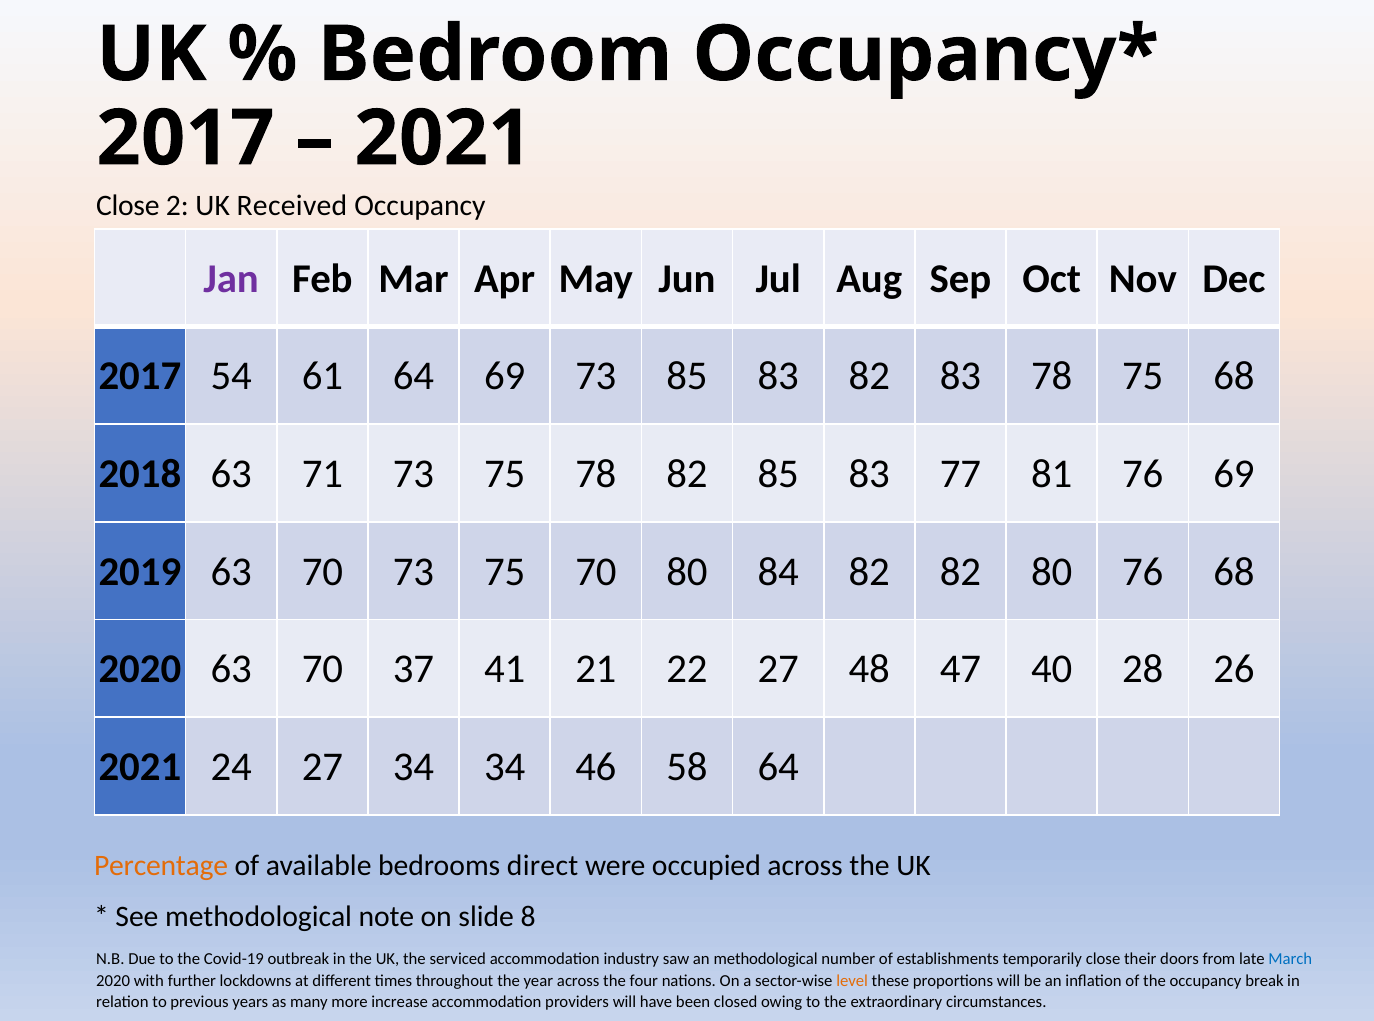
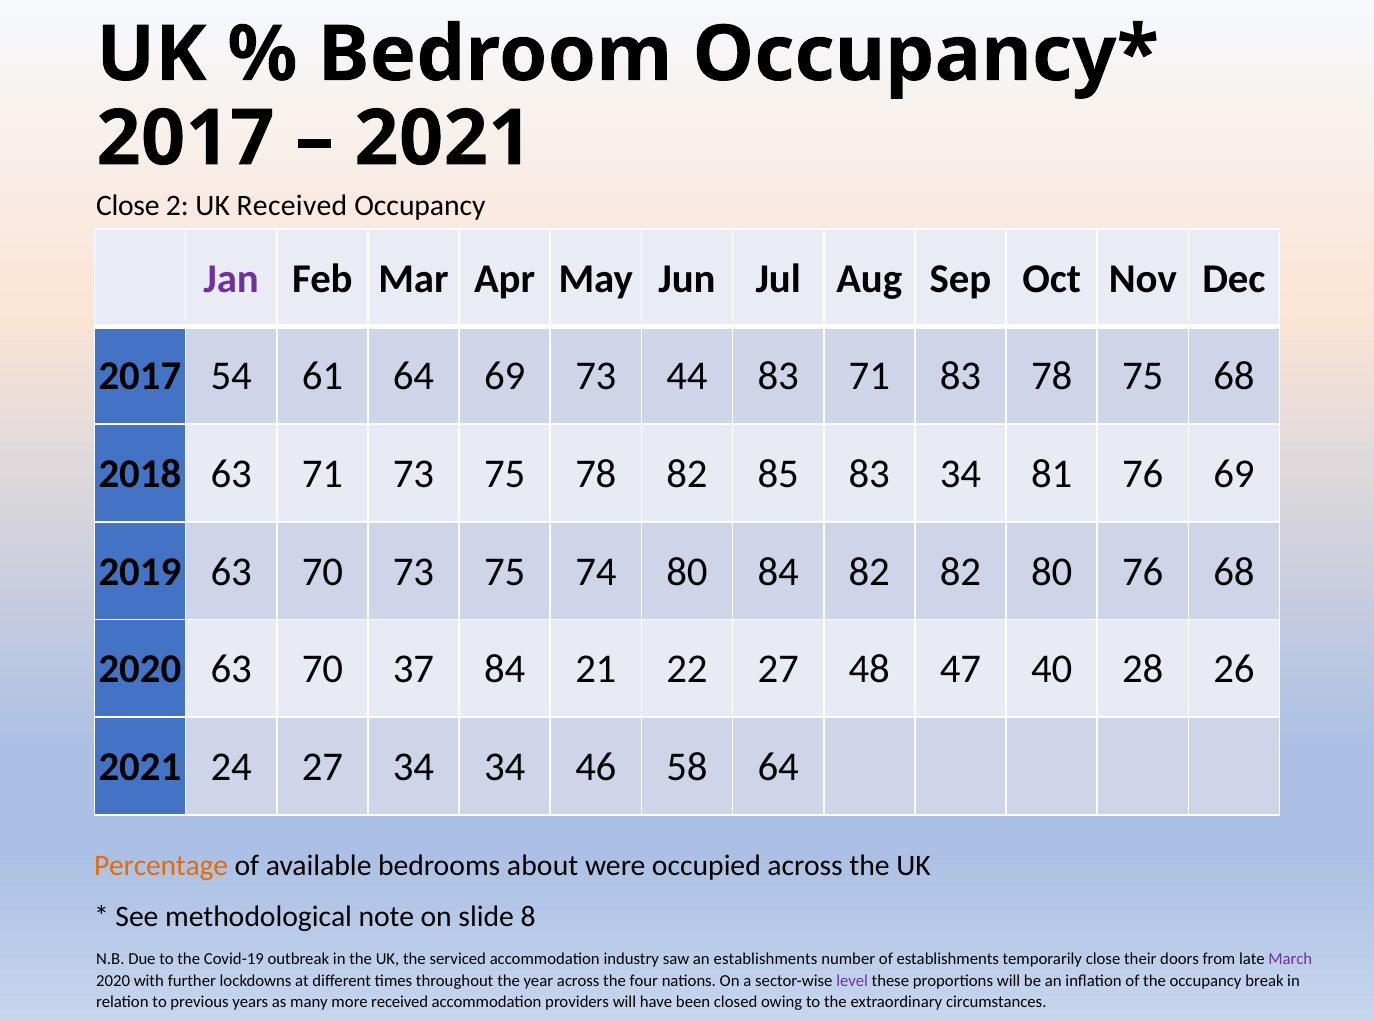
73 85: 85 -> 44 (687, 376)
83 82: 82 -> 71 (869, 376)
83 77: 77 -> 34 (961, 474)
75 70: 70 -> 74 (596, 572)
37 41: 41 -> 84 (505, 670)
direct: direct -> about (543, 866)
an methodological: methodological -> establishments (766, 959)
March colour: blue -> purple (1290, 959)
level colour: orange -> purple (852, 981)
more increase: increase -> received (400, 1002)
